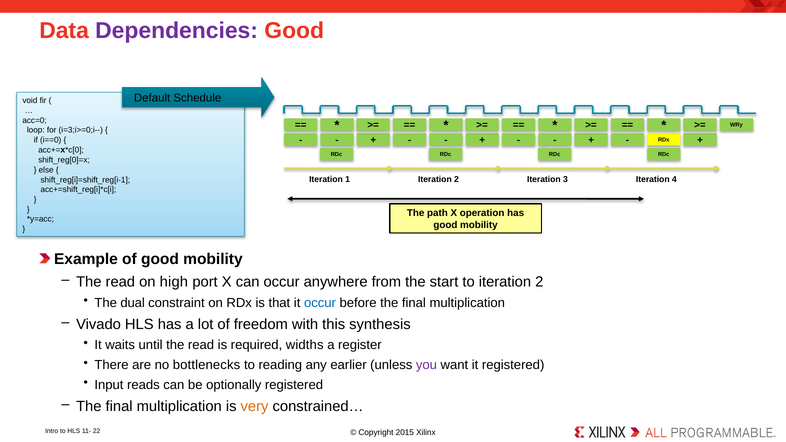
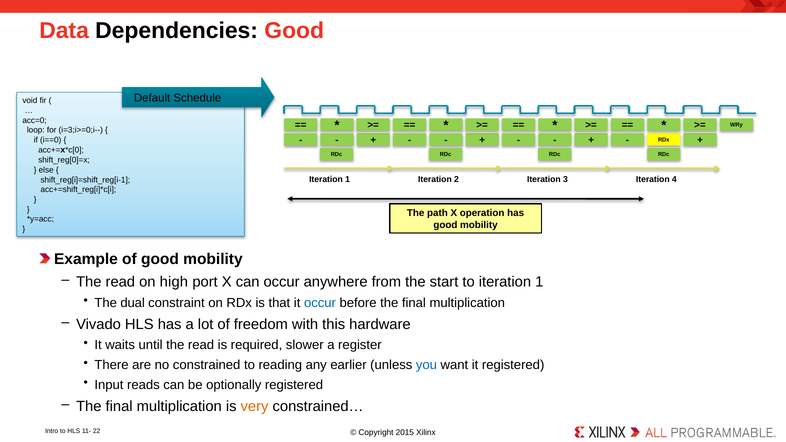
Dependencies colour: purple -> black (177, 30)
to iteration 2: 2 -> 1 (539, 282)
synthesis: synthesis -> hardware (380, 324)
widths: widths -> slower (305, 345)
bottlenecks: bottlenecks -> constrained (207, 365)
you colour: purple -> blue (426, 365)
